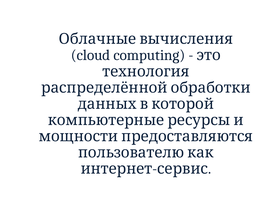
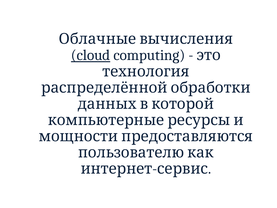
cloud underline: none -> present (91, 55)
